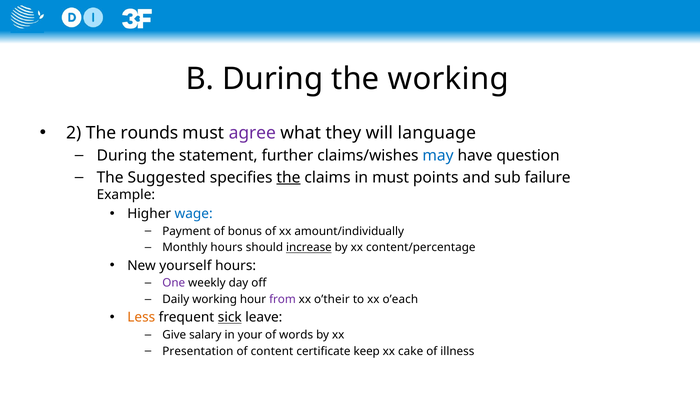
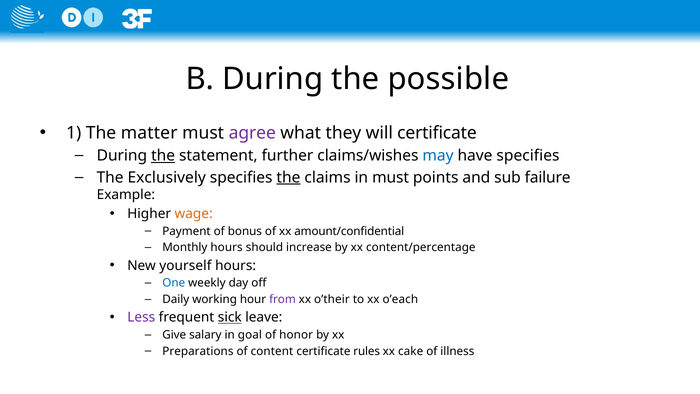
the working: working -> possible (448, 79)
2: 2 -> 1 (74, 133)
rounds: rounds -> matter (149, 133)
will language: language -> certificate (437, 133)
the underline: none -> present (163, 156)
have question: question -> specifies (528, 156)
Suggested: Suggested -> Exclusively (167, 177)
wage colour: blue -> orange (194, 214)
amount/individually: amount/individually -> amount/confidential (349, 231)
increase underline: present -> none (309, 247)
One colour: purple -> blue (174, 283)
Less colour: orange -> purple (141, 317)
your: your -> goal (250, 335)
words: words -> honor (296, 335)
Presentation: Presentation -> Preparations (198, 351)
keep: keep -> rules (367, 351)
